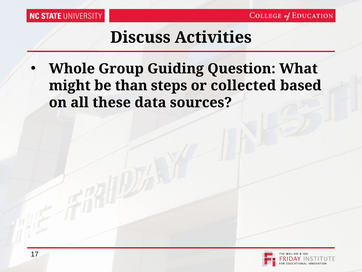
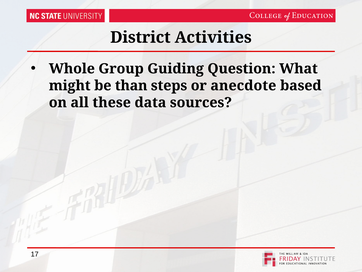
Discuss: Discuss -> District (140, 37)
collected: collected -> anecdote (243, 85)
